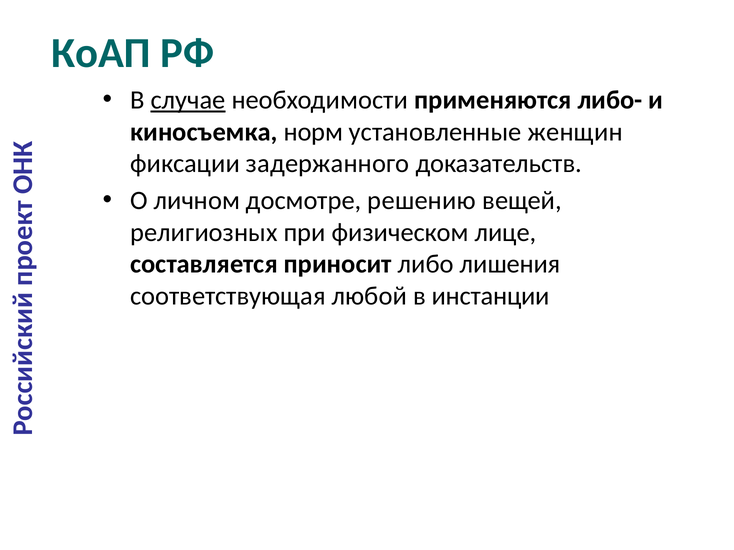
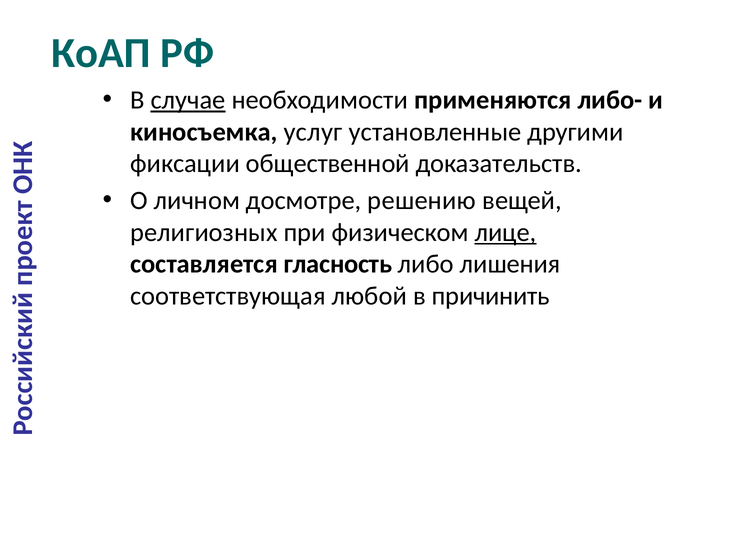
норм: норм -> услуг (313, 132)
женщин: женщин -> другими (575, 132)
задержанного: задержанного -> общественной (328, 164)
лице underline: none -> present (506, 233)
приносит: приносит -> гласность (338, 264)
инстанции: инстанции -> причинить (491, 296)
